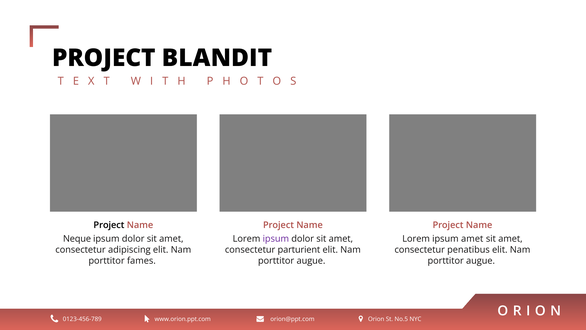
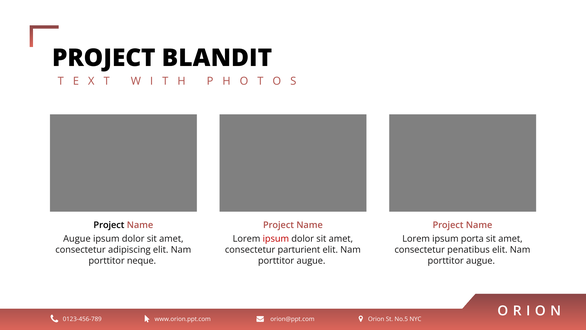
Neque: Neque -> Augue (77, 239)
ipsum colour: purple -> red (276, 239)
ipsum amet: amet -> porta (472, 239)
fames: fames -> neque (141, 261)
